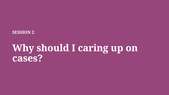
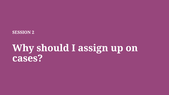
caring: caring -> assign (93, 48)
